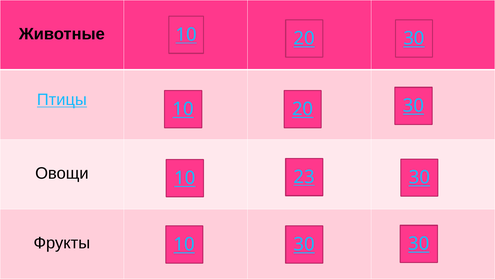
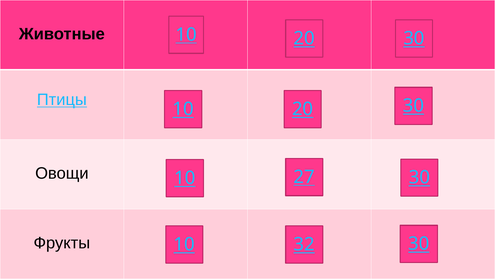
23: 23 -> 27 (304, 177)
10 30: 30 -> 32 (304, 244)
